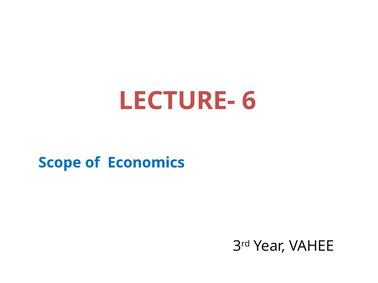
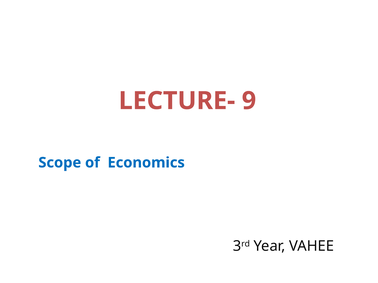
6: 6 -> 9 (249, 101)
